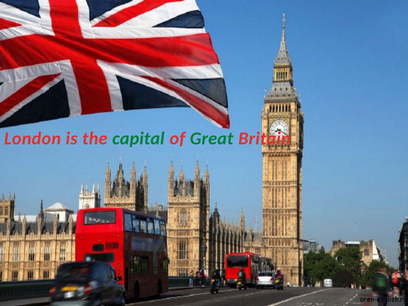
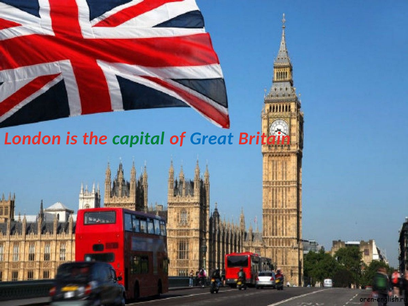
Great colour: green -> blue (212, 139)
